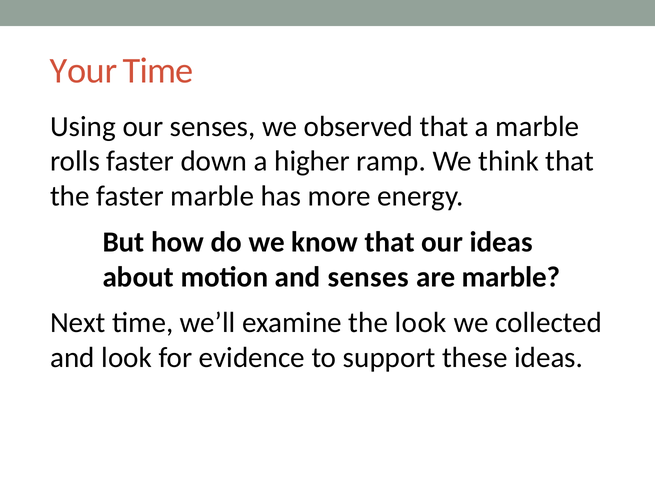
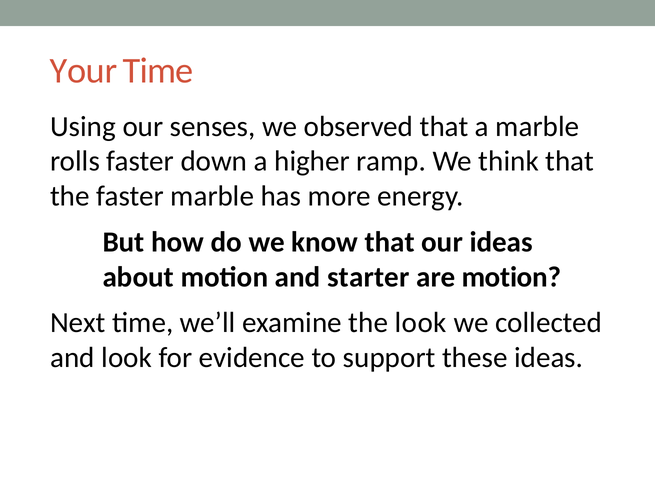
and senses: senses -> starter (368, 277)
are marble: marble -> motion (511, 277)
